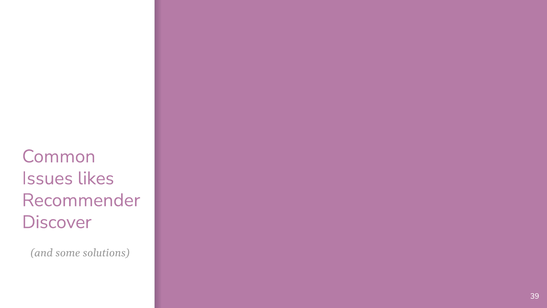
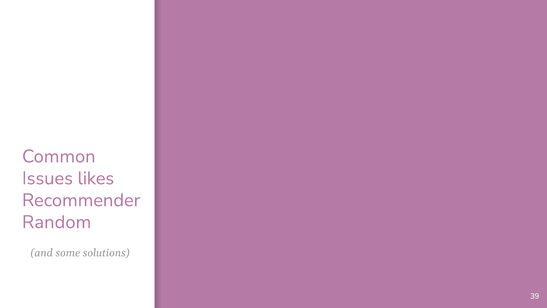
Discover: Discover -> Random (57, 222)
